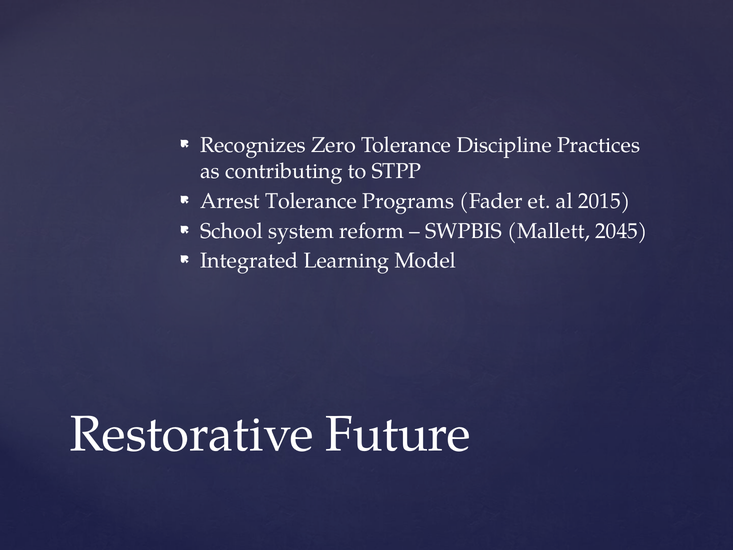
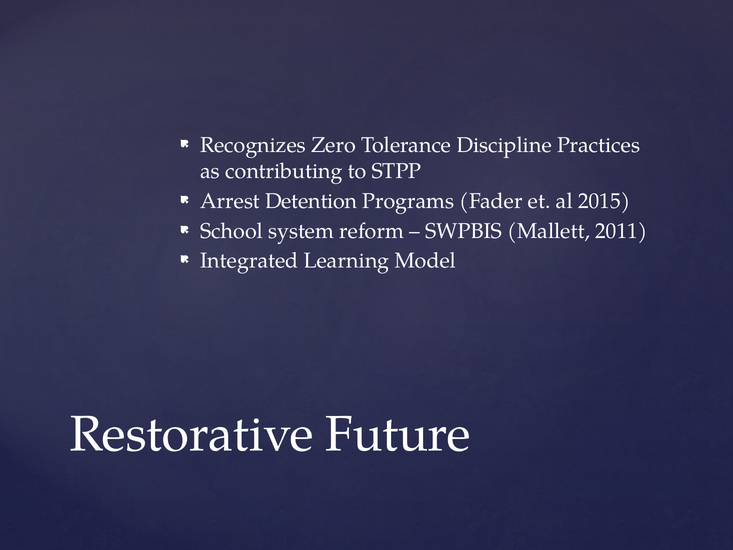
Arrest Tolerance: Tolerance -> Detention (311, 201)
2045: 2045 -> 2011 (621, 231)
